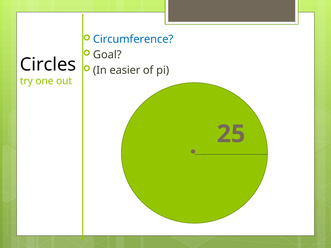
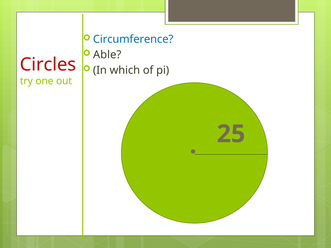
Goal: Goal -> Able (107, 55)
Circles colour: black -> red (48, 65)
easier: easier -> which (125, 70)
